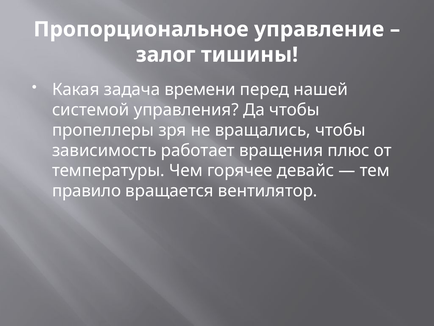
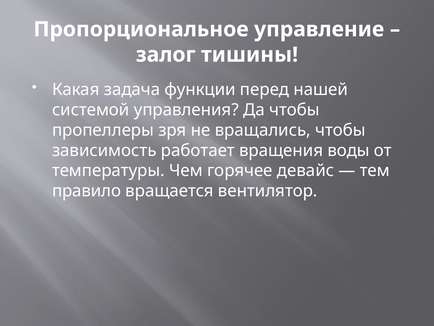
времени: времени -> функции (200, 89)
плюс: плюс -> воды (349, 150)
